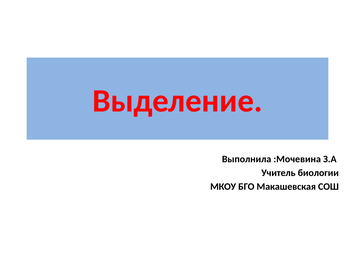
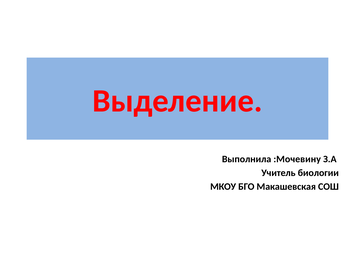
:Мочевина: :Мочевина -> :Мочевину (297, 159)
